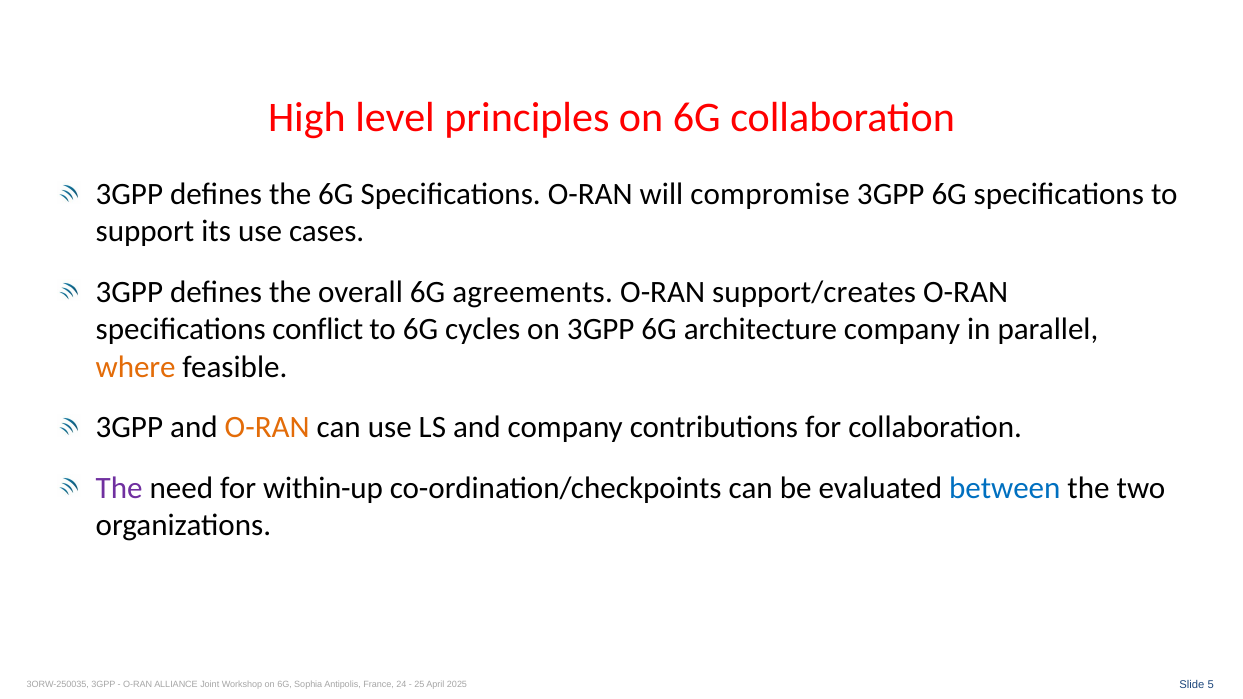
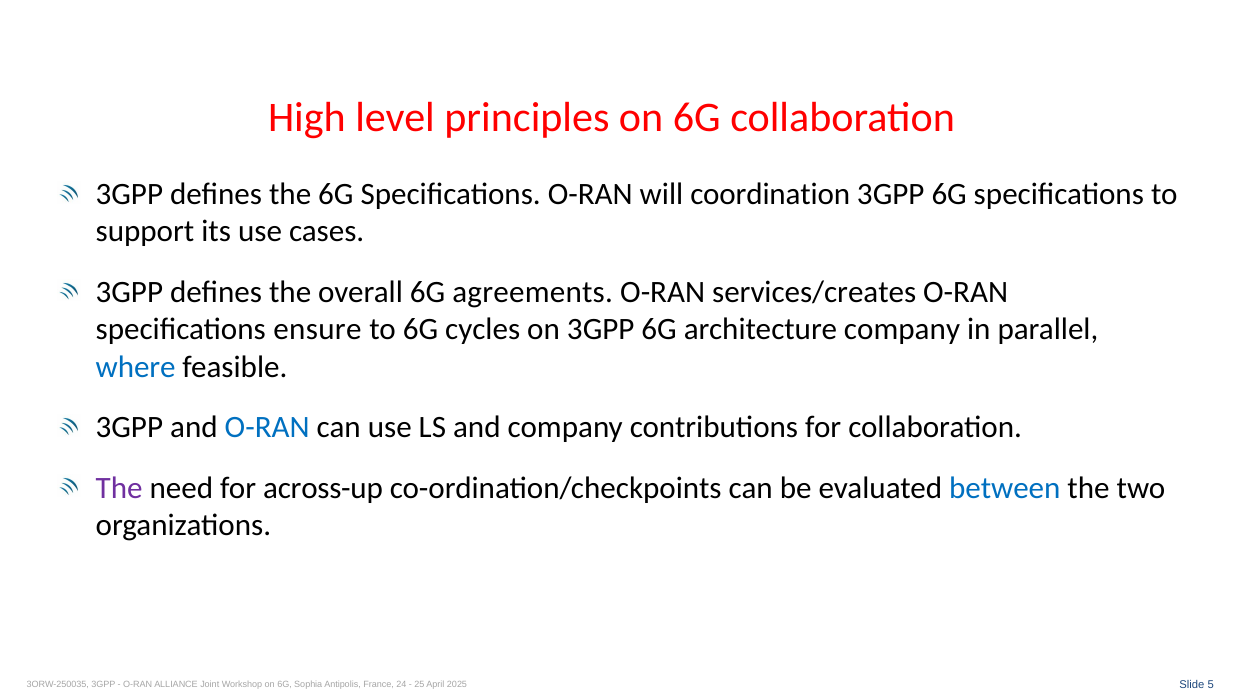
compromise: compromise -> coordination (770, 194)
support/creates: support/creates -> services/creates (814, 292)
conflict: conflict -> ensure (317, 330)
where colour: orange -> blue (136, 367)
O-RAN colour: orange -> blue (267, 427)
within-up: within-up -> across-up (323, 488)
